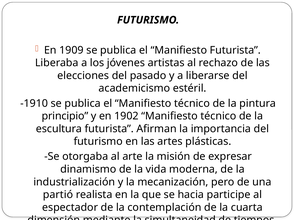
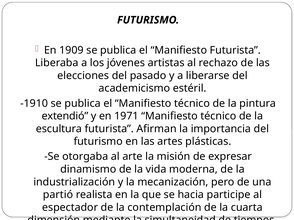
principio: principio -> extendió (65, 116)
1902: 1902 -> 1971 (126, 116)
